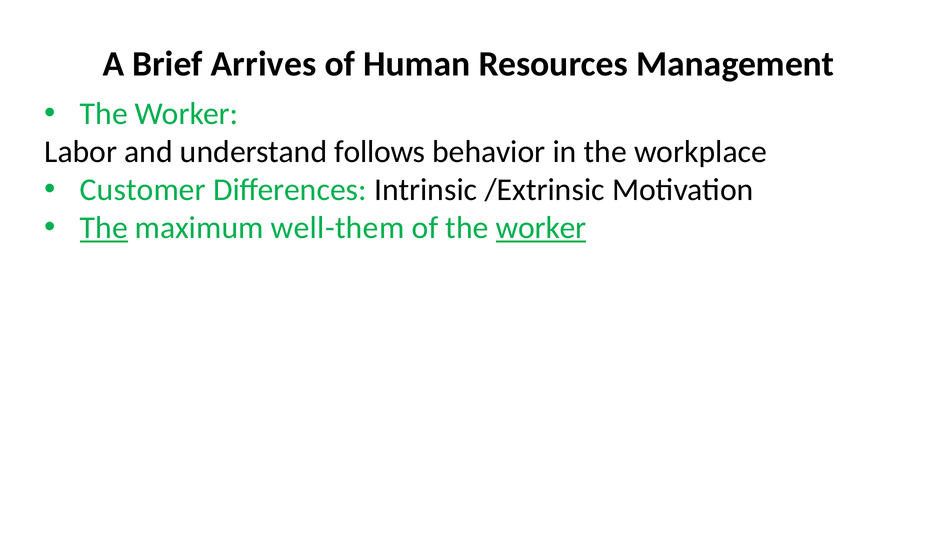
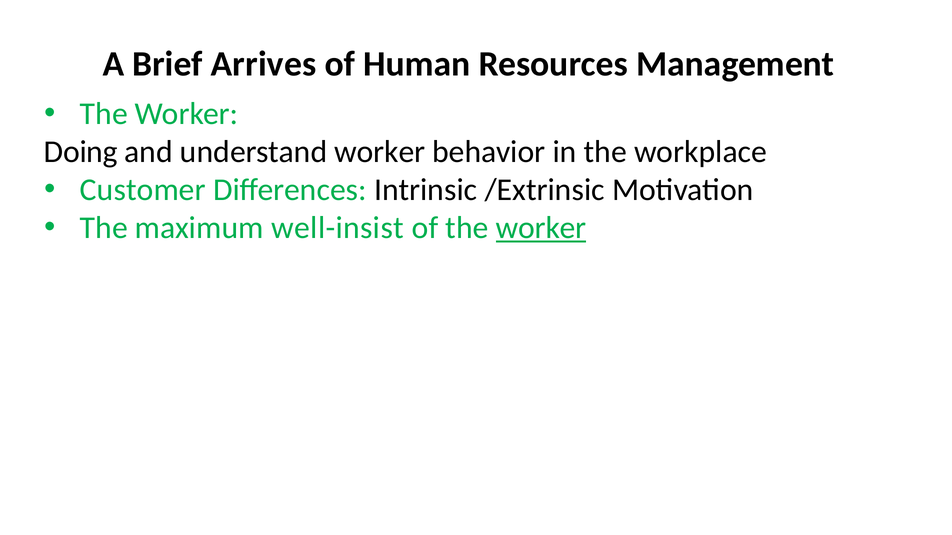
Labor: Labor -> Doing (81, 152)
understand follows: follows -> worker (380, 152)
The underline: present -> none (104, 228)
well-them: well-them -> well-insist (338, 228)
